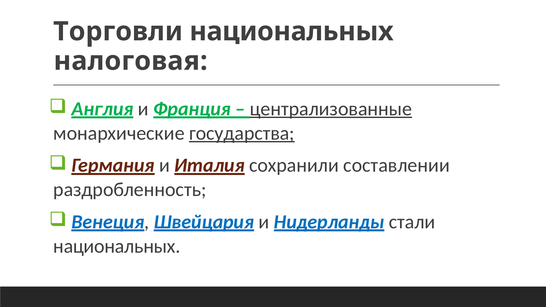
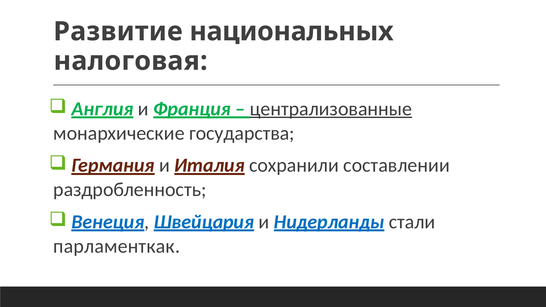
Торговли: Торговли -> Развитие (118, 31)
государства underline: present -> none (242, 133)
национальных: национальных -> парламенткак (117, 246)
